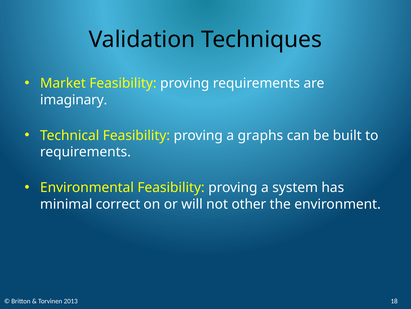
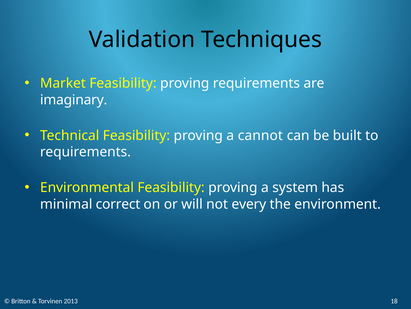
graphs: graphs -> cannot (260, 135)
other: other -> every (249, 204)
